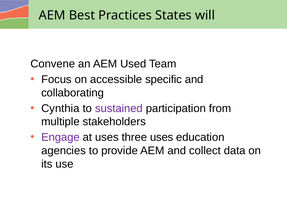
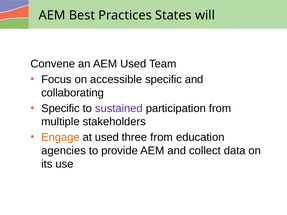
Cynthia: Cynthia -> Specific (60, 108)
Engage colour: purple -> orange (60, 137)
at uses: uses -> used (107, 137)
three uses: uses -> from (162, 137)
